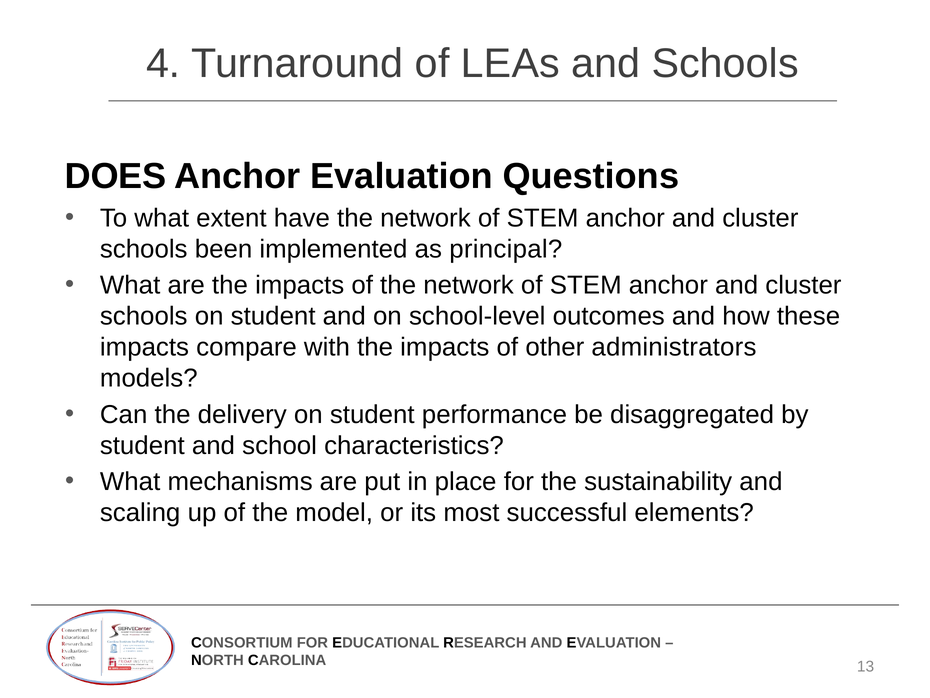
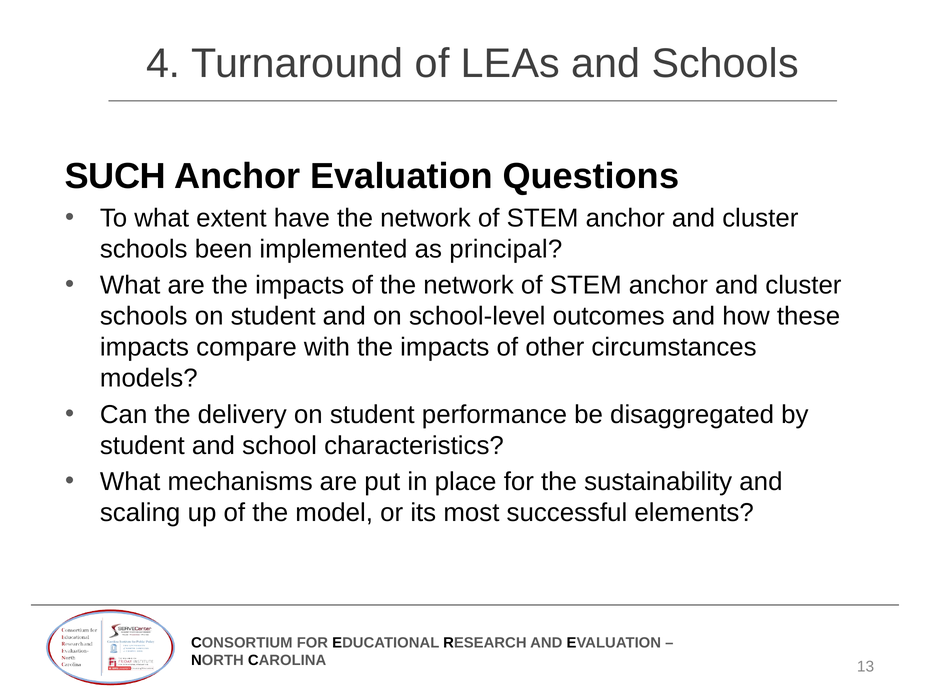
DOES: DOES -> SUCH (115, 176)
administrators: administrators -> circumstances (674, 347)
